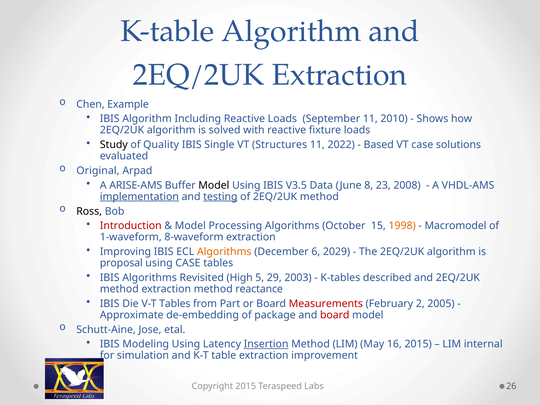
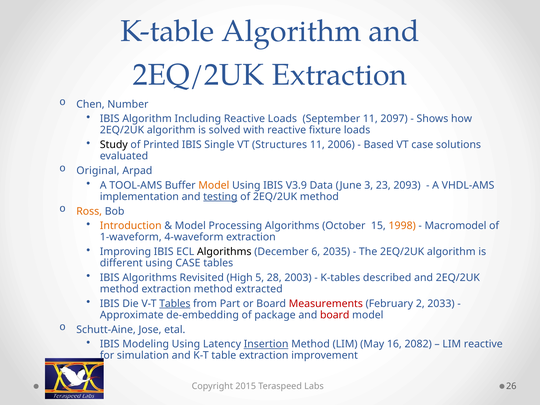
Example: Example -> Number (128, 104)
2010: 2010 -> 2097 (394, 119)
Quality: Quality -> Printed (161, 145)
2022: 2022 -> 2006 (341, 145)
ARISE-AMS: ARISE-AMS -> TOOL-AMS (136, 185)
Model colour: black -> orange (214, 185)
V3.5: V3.5 -> V3.9 (296, 185)
8: 8 -> 3 (369, 185)
2008: 2008 -> 2093 (407, 185)
implementation underline: present -> none (139, 197)
Ross colour: black -> orange (89, 211)
Introduction colour: red -> orange (131, 226)
8-waveform: 8-waveform -> 4-waveform (194, 237)
Algorithms colour: orange -> black (224, 252)
2029: 2029 -> 2035 (337, 252)
proposal: proposal -> different (121, 263)
29: 29 -> 28 (274, 278)
reactance: reactance -> extracted (259, 289)
Tables underline: none -> present (175, 304)
2005: 2005 -> 2033 (441, 304)
16 2015: 2015 -> 2082 (418, 344)
LIM internal: internal -> reactive (483, 344)
